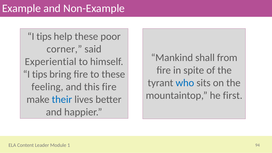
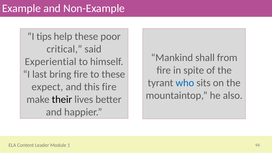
corner: corner -> critical (64, 49)
tips: tips -> last (40, 74)
feeling: feeling -> expect (47, 87)
first: first -> also (233, 95)
their colour: blue -> black (62, 99)
